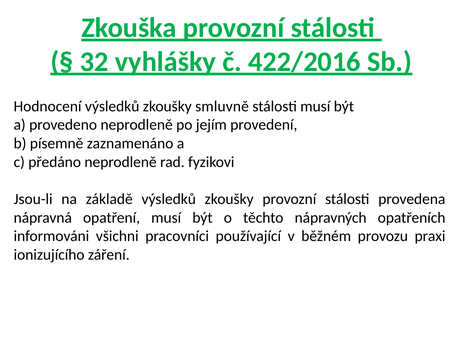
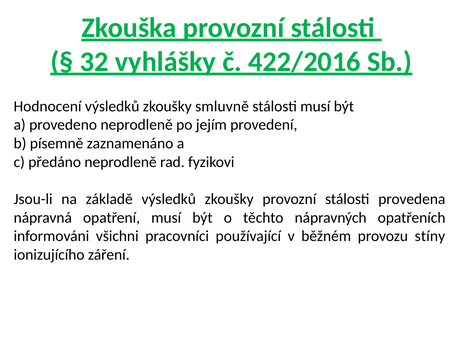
praxi: praxi -> stíny (430, 236)
